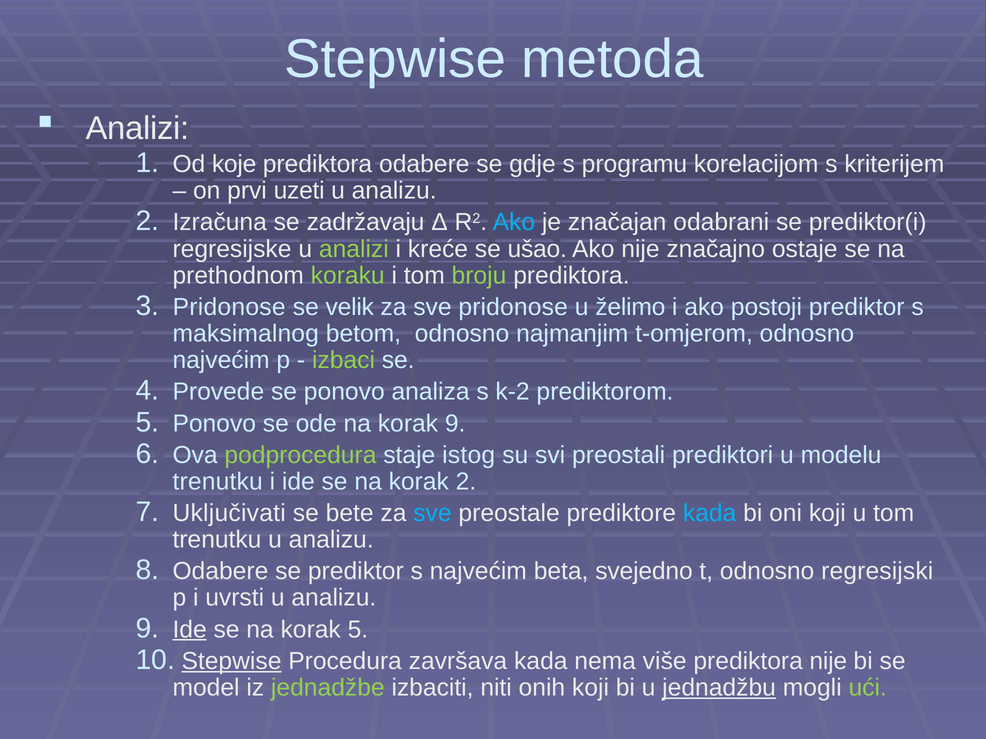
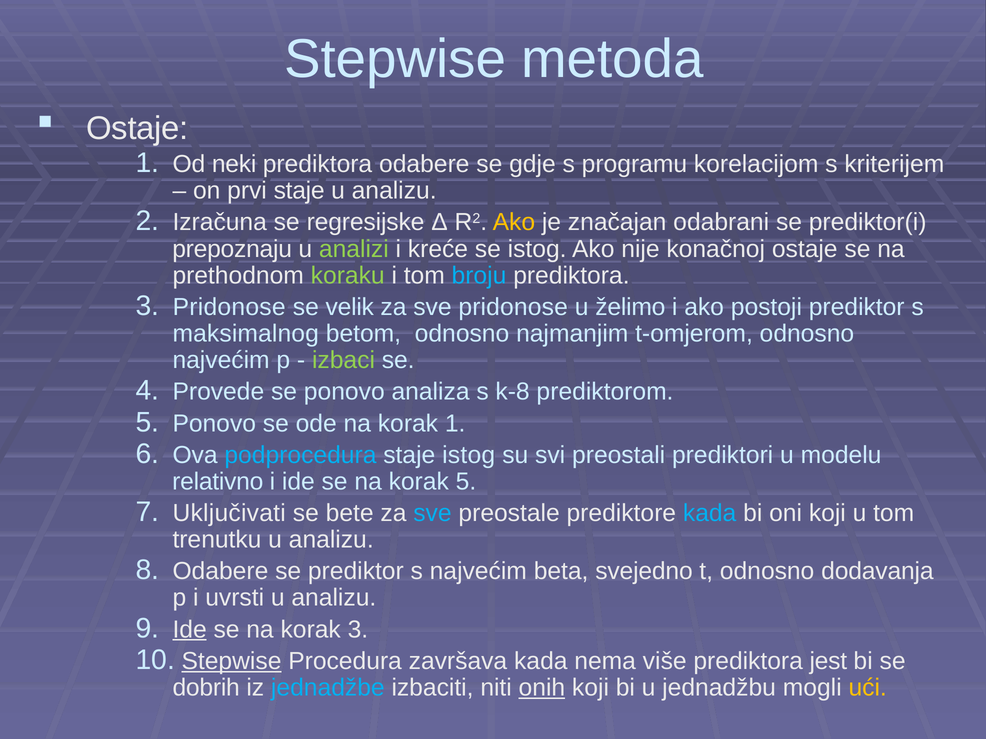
Analizi: Analizi -> Ostaje (137, 128)
koje: koje -> neki (234, 164)
prvi uzeti: uzeti -> staje (299, 191)
zadržavaju: zadržavaju -> regresijske (366, 222)
Ako colour: light blue -> yellow (514, 222)
regresijske: regresijske -> prepoznaju (232, 249)
se ušao: ušao -> istog (537, 249)
značajno: značajno -> konačnoj (716, 249)
broju colour: light green -> light blue (479, 276)
k-2: k-2 -> k-8 (513, 392)
korak 9: 9 -> 1 (455, 424)
podprocedura colour: light green -> light blue (300, 455)
trenutku: trenutku -> relativno (218, 482)
korak 2: 2 -> 5 (466, 482)
regresijski: regresijski -> dodavanja (877, 572)
korak 5: 5 -> 3 (358, 630)
prediktora nije: nije -> jest (828, 661)
model: model -> dobrih (206, 688)
jednadžbe colour: light green -> light blue (328, 688)
onih underline: none -> present (542, 688)
jednadžbu underline: present -> none (719, 688)
ući colour: light green -> yellow (868, 688)
